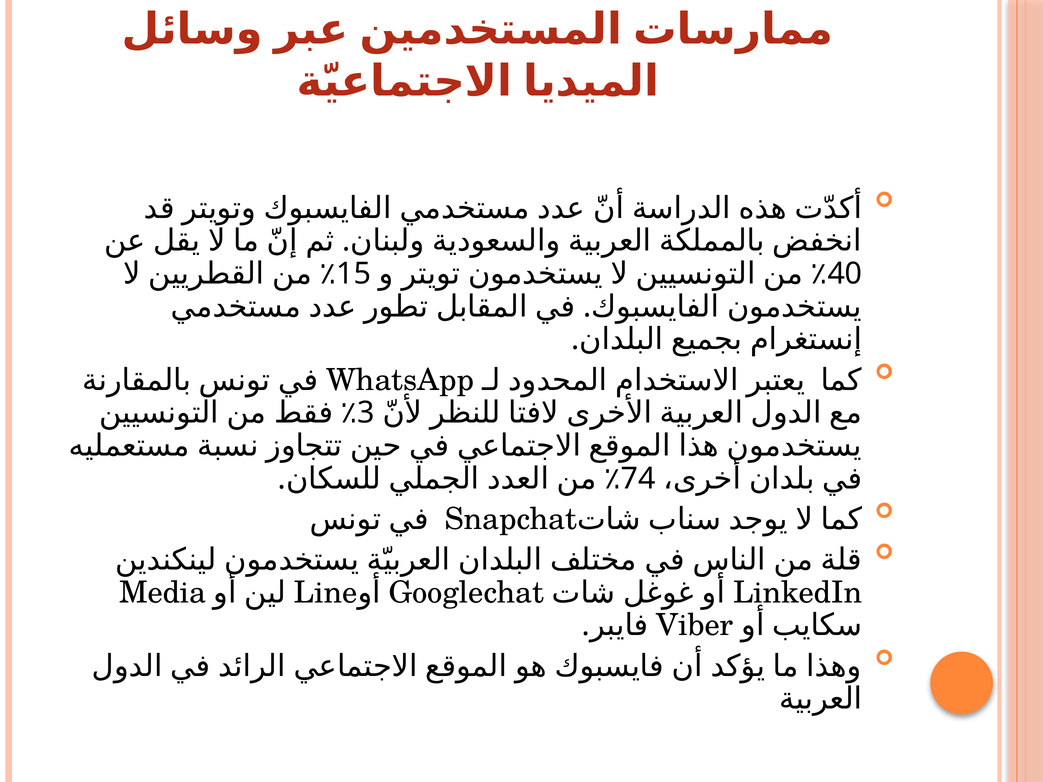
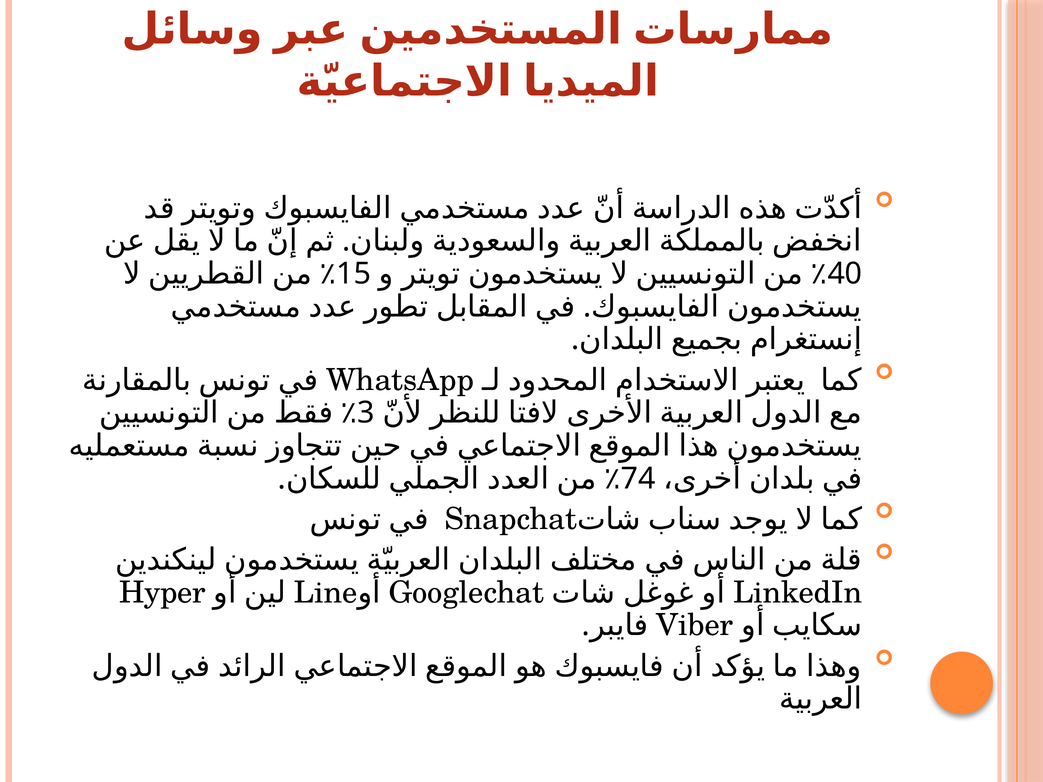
Media: Media -> Hyper (163, 593)
